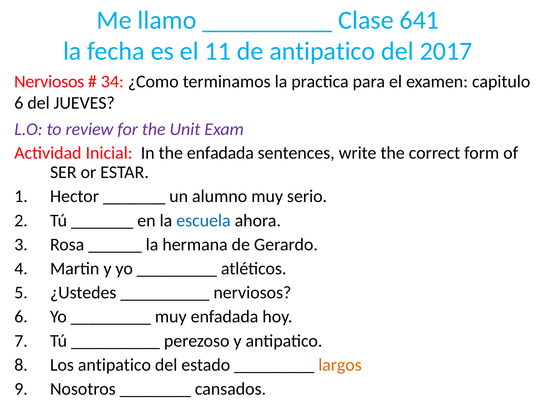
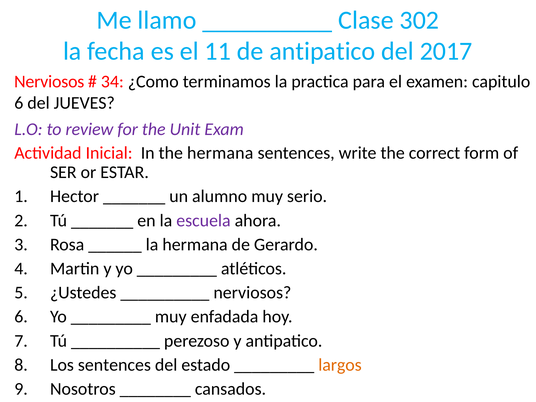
641: 641 -> 302 (419, 20)
the enfadada: enfadada -> hermana (220, 153)
escuela colour: blue -> purple (203, 220)
Los antipatico: antipatico -> sentences (114, 365)
